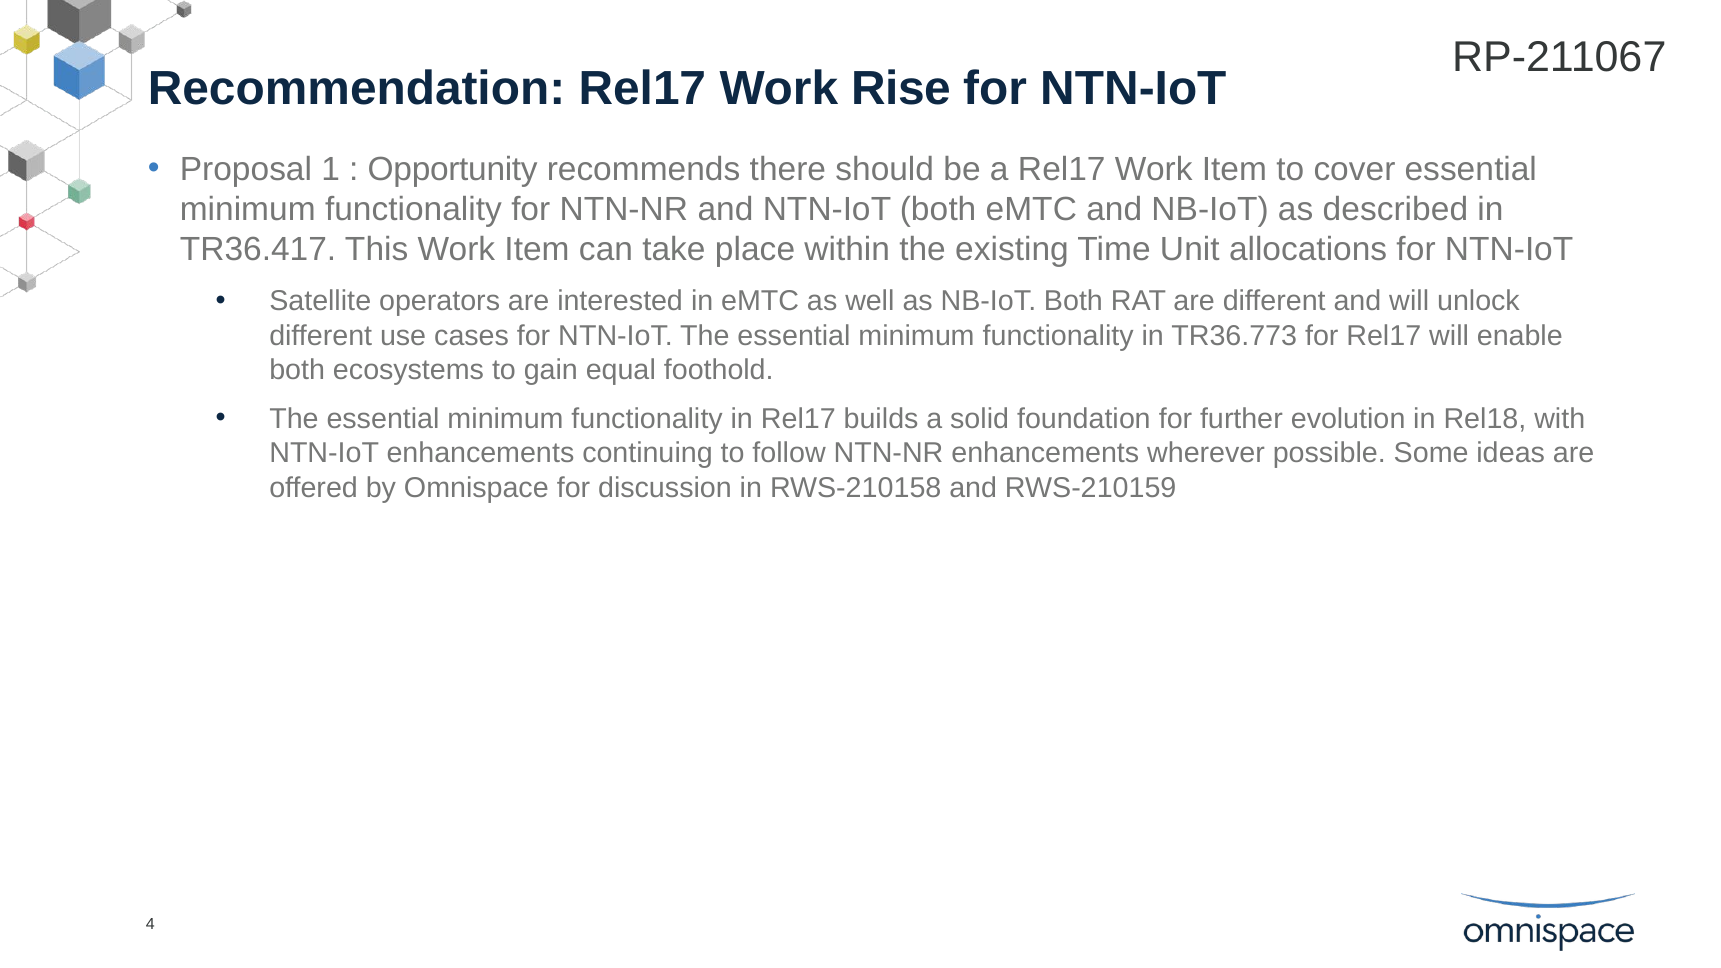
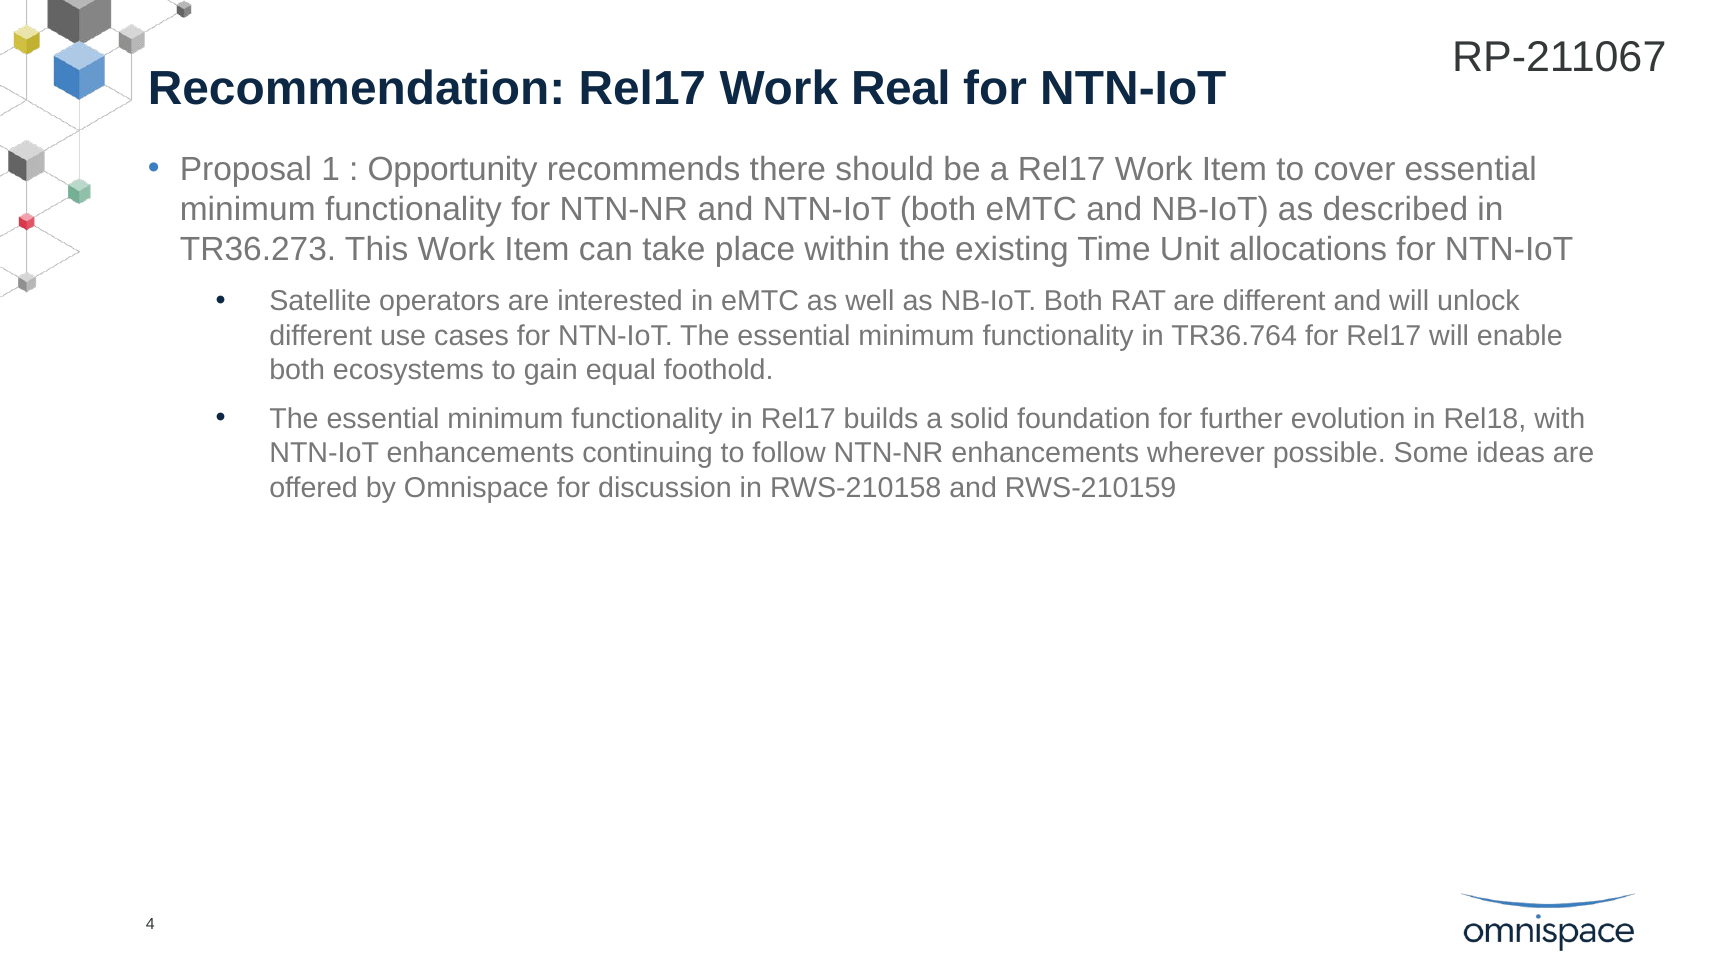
Rise: Rise -> Real (901, 88)
TR36.417: TR36.417 -> TR36.273 (258, 250)
TR36.773: TR36.773 -> TR36.764 (1234, 336)
